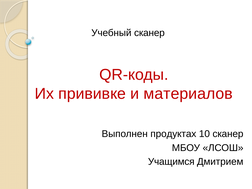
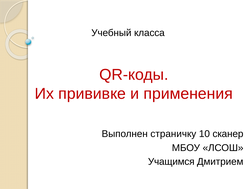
Учебный сканер: сканер -> класса (149, 33)
материалов: материалов -> применения (188, 94)
продуктах: продуктах -> страничку (173, 134)
